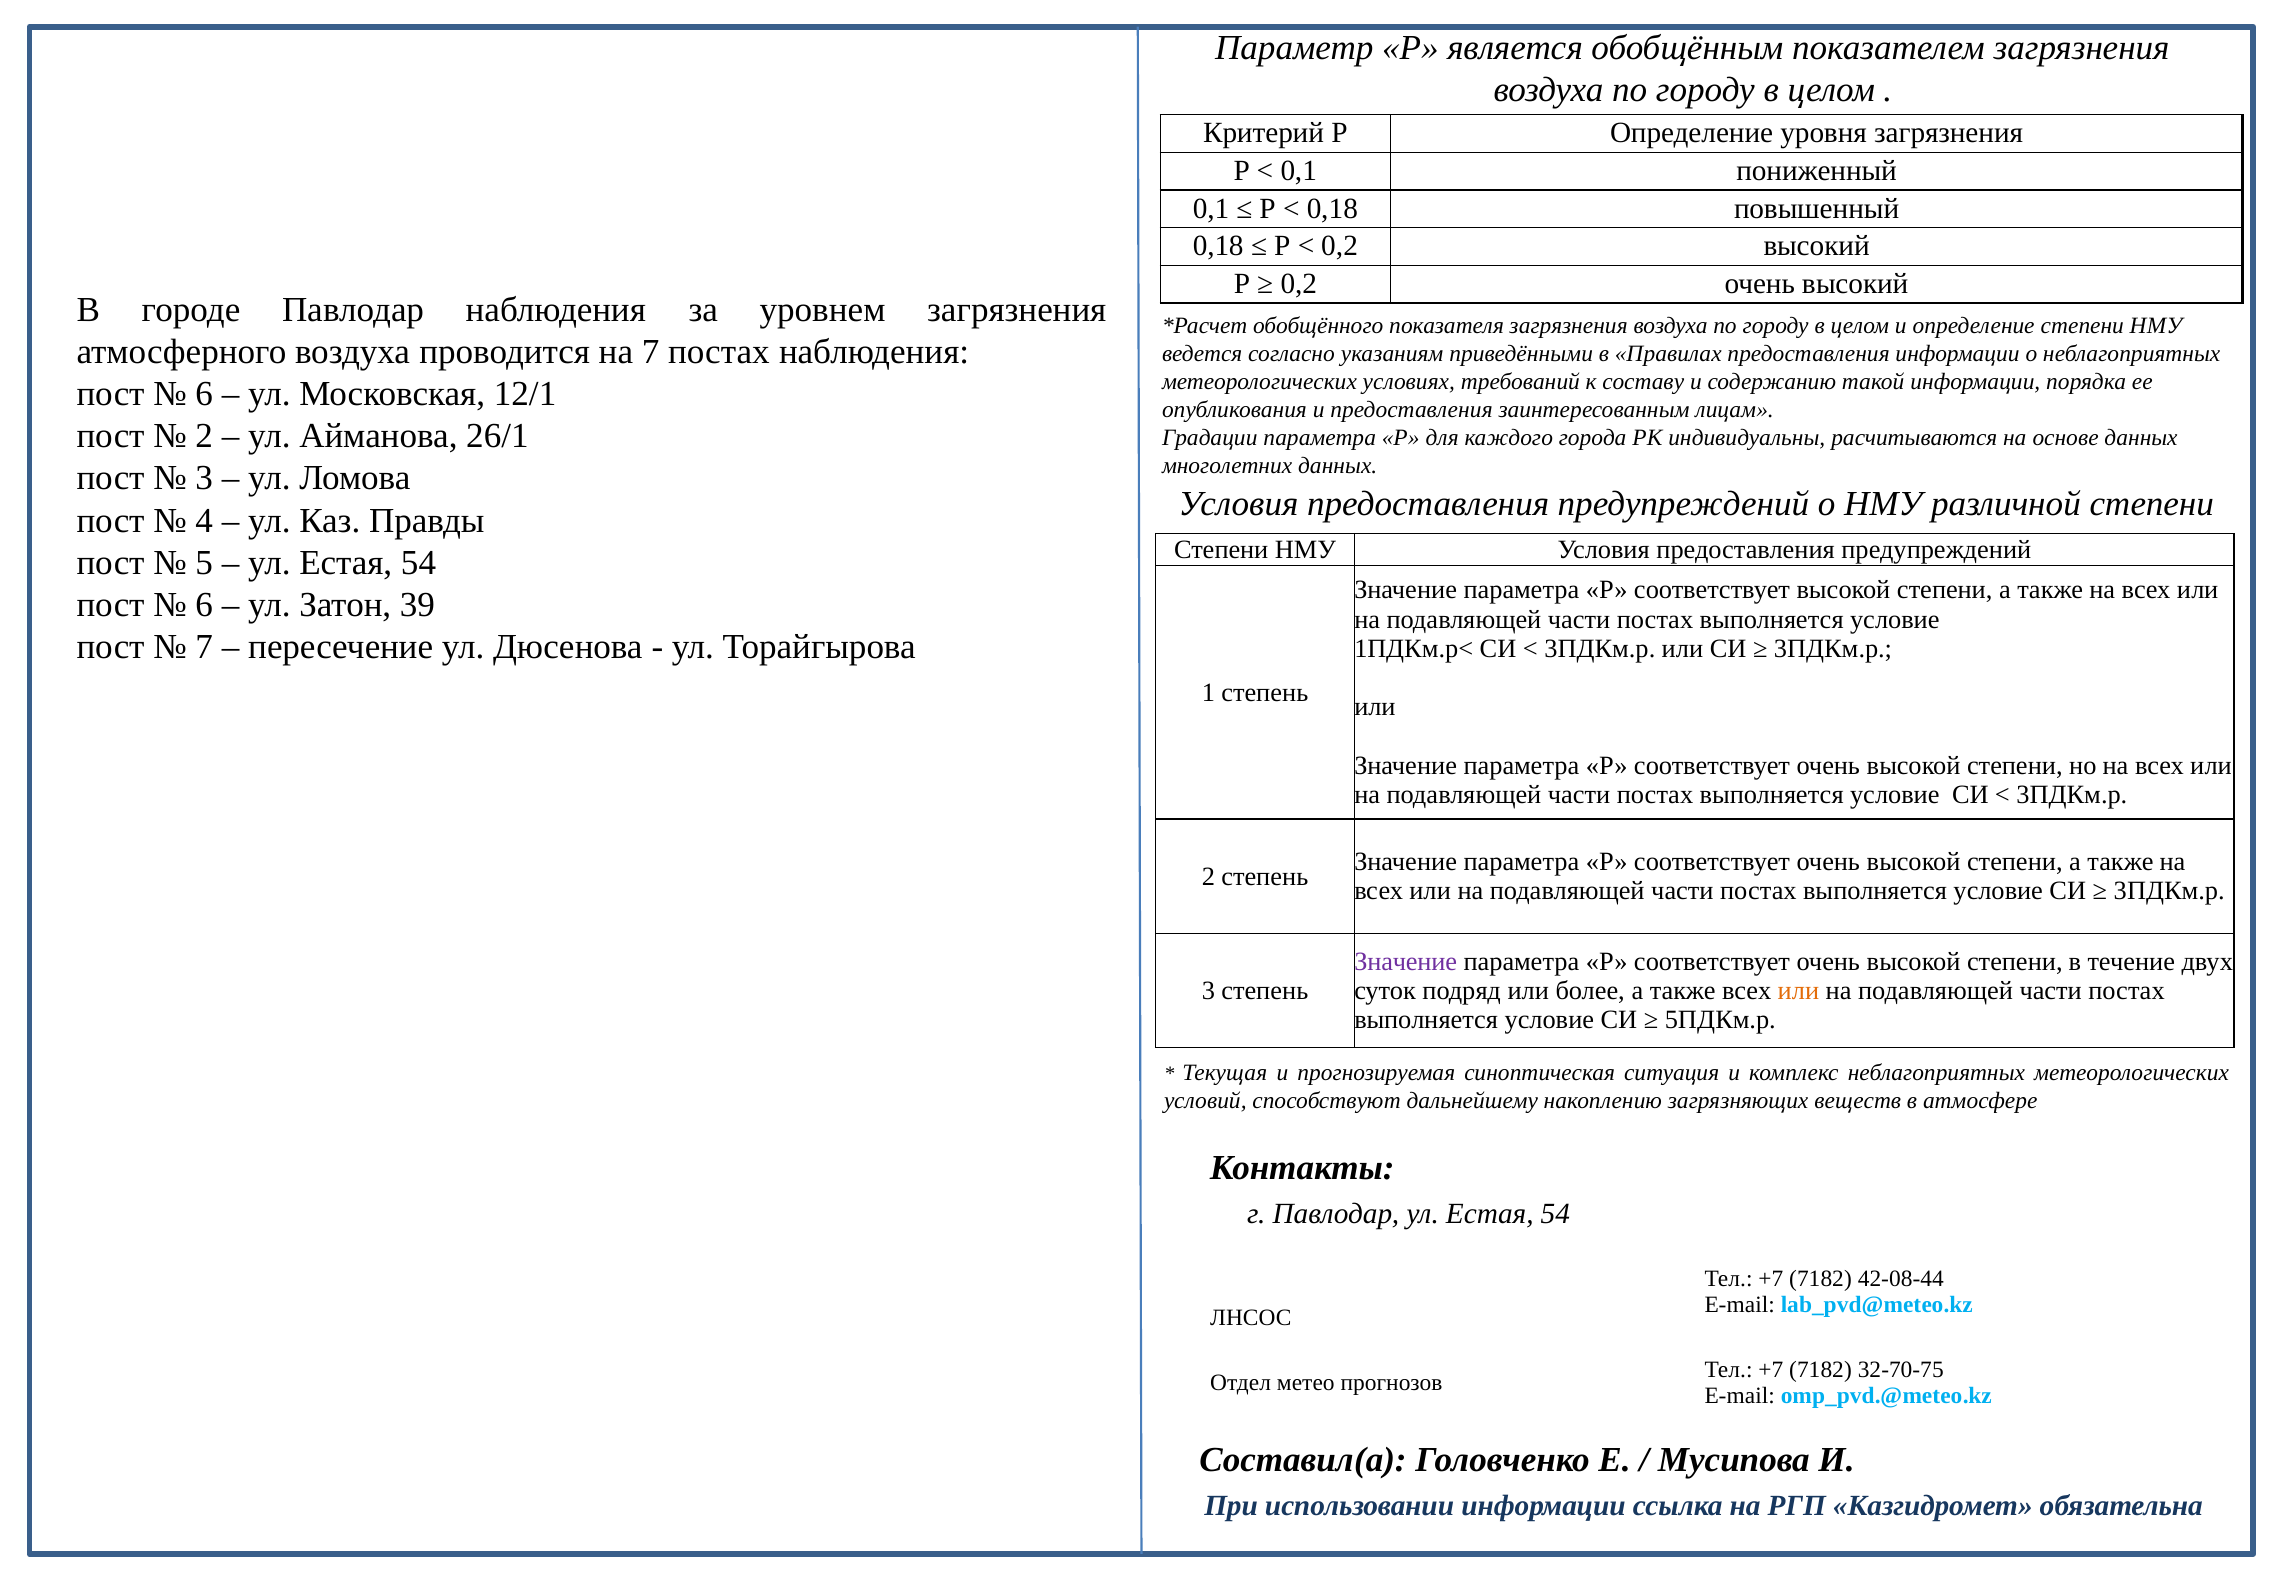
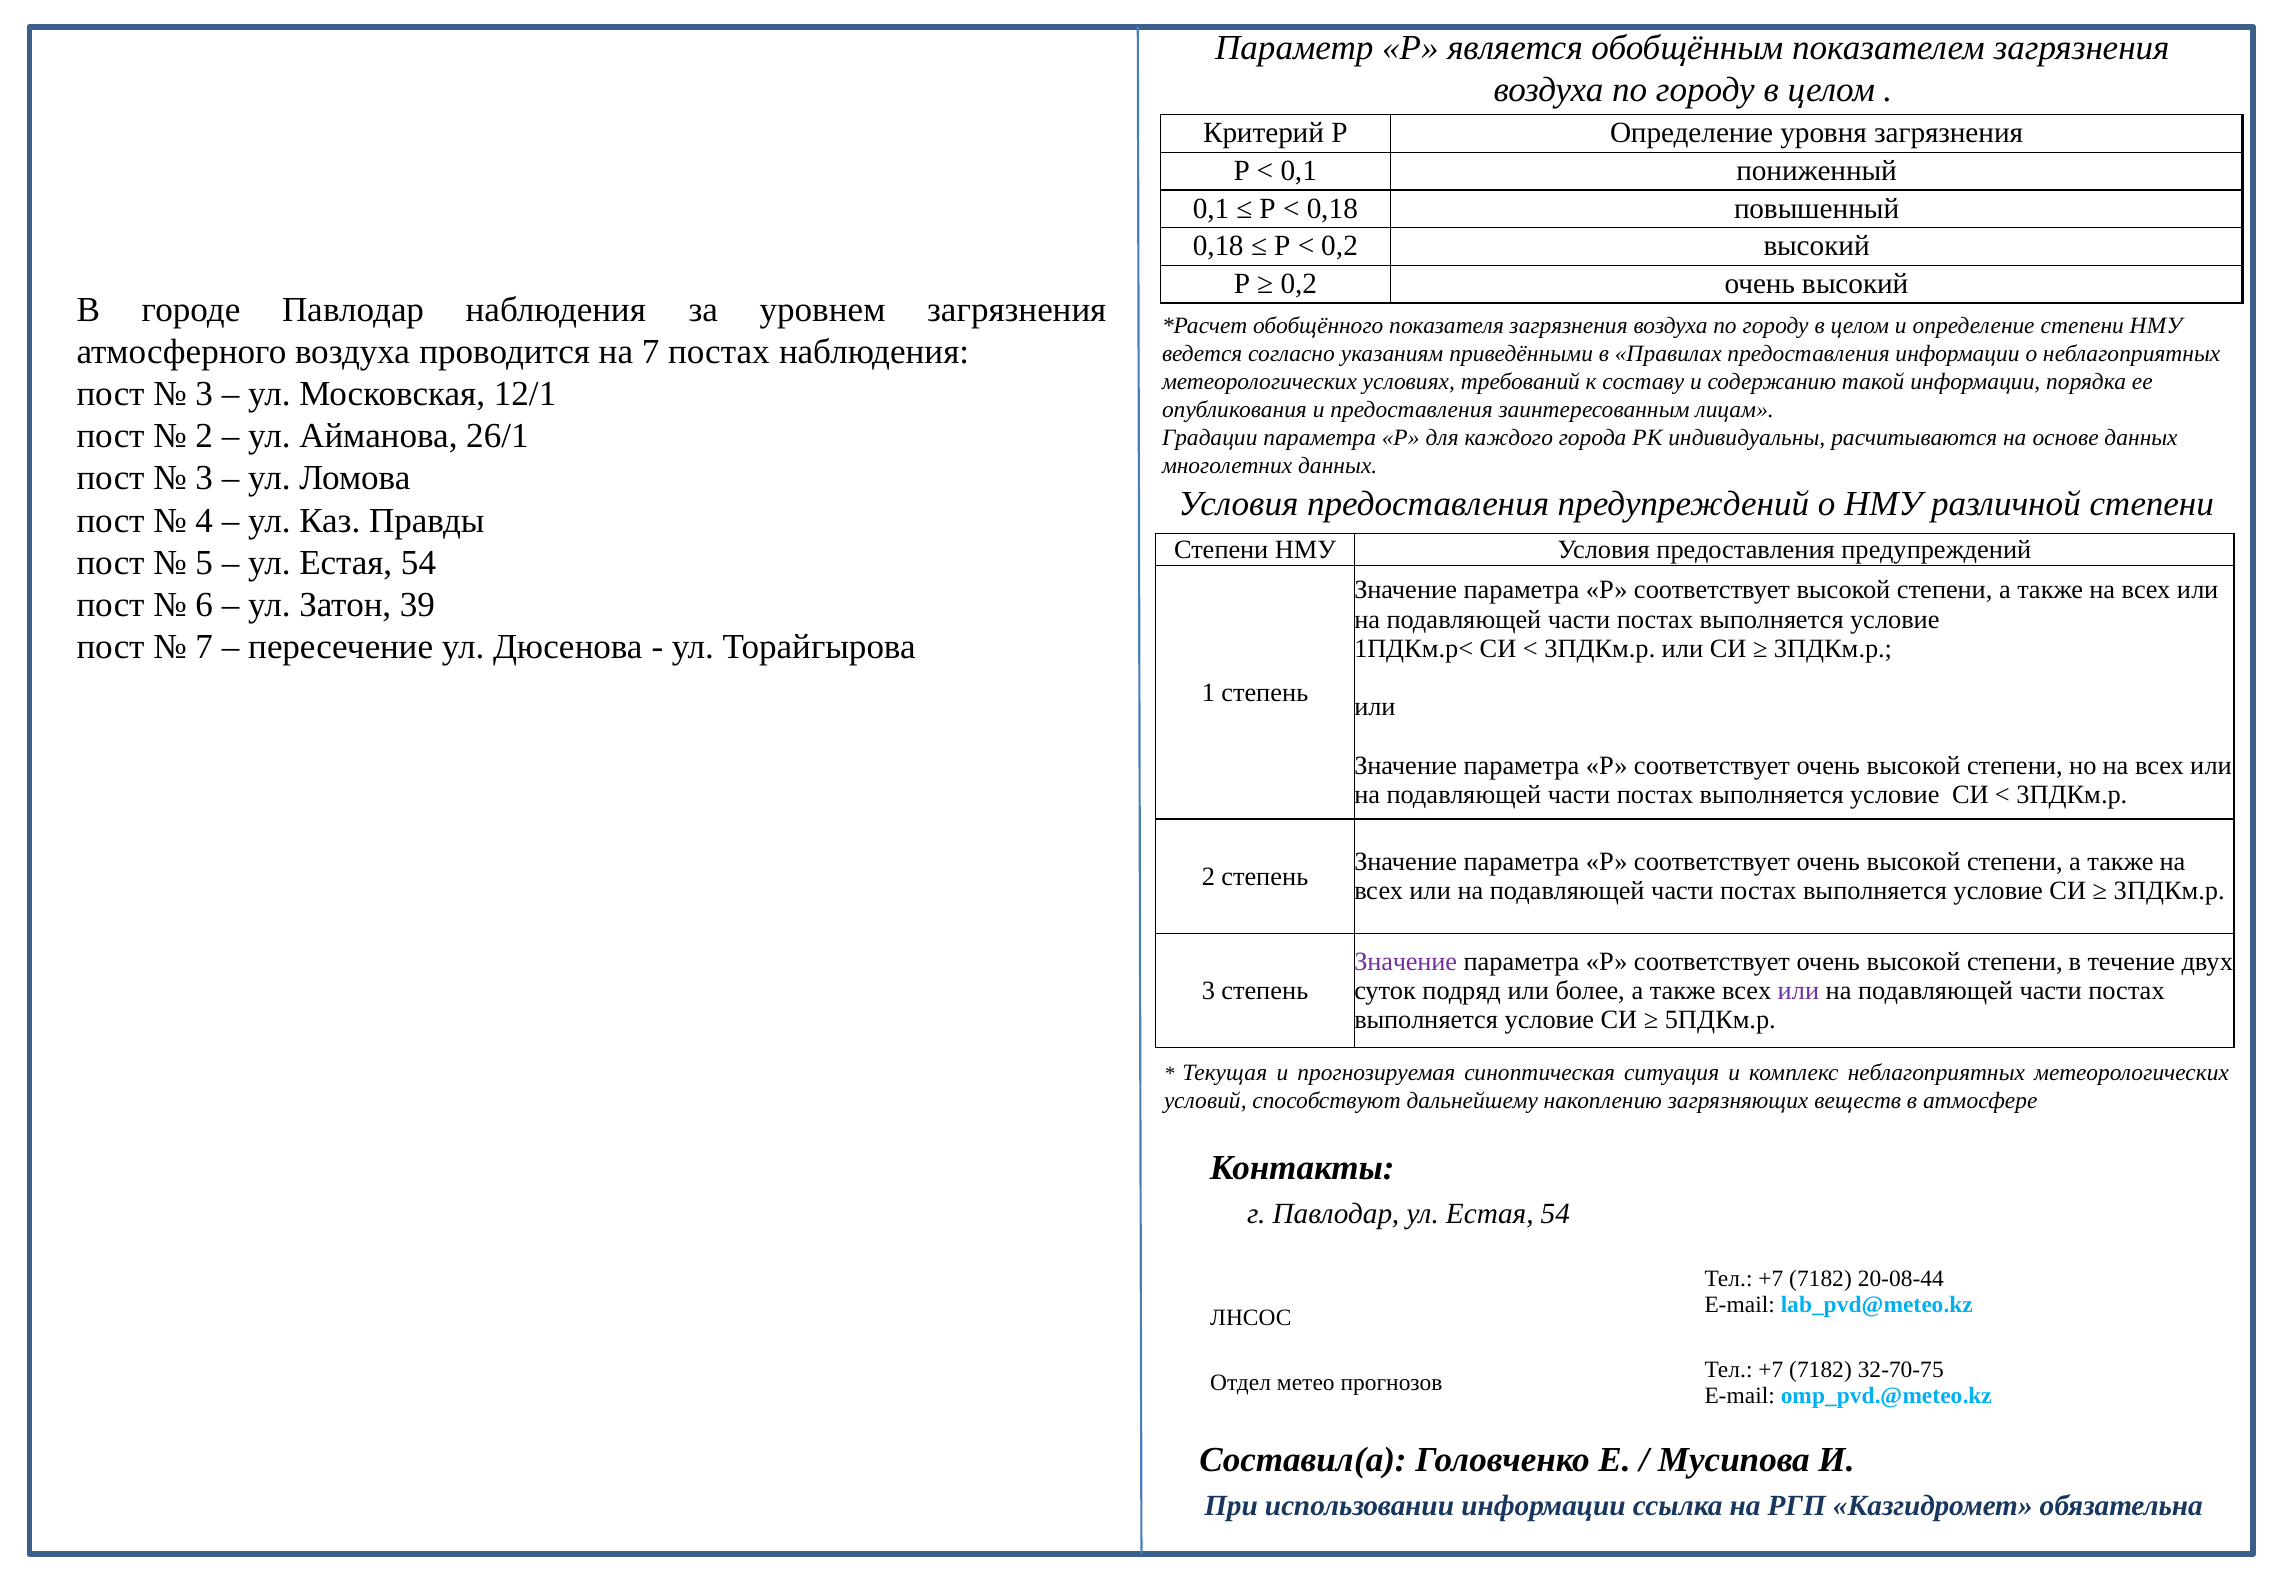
6: 6 -> 3 (204, 394)
или colour: orange -> purple (1798, 990)
42-08-44: 42-08-44 -> 20-08-44 (1901, 1278)
